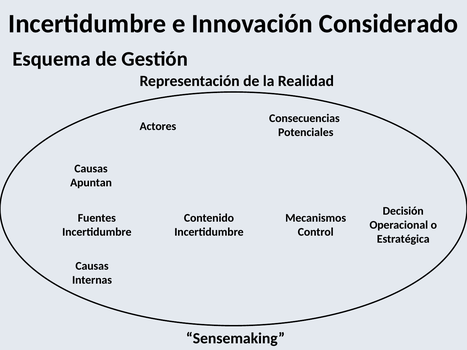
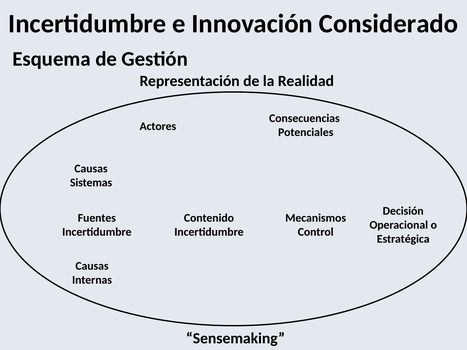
Apuntan: Apuntan -> Sistemas (91, 183)
